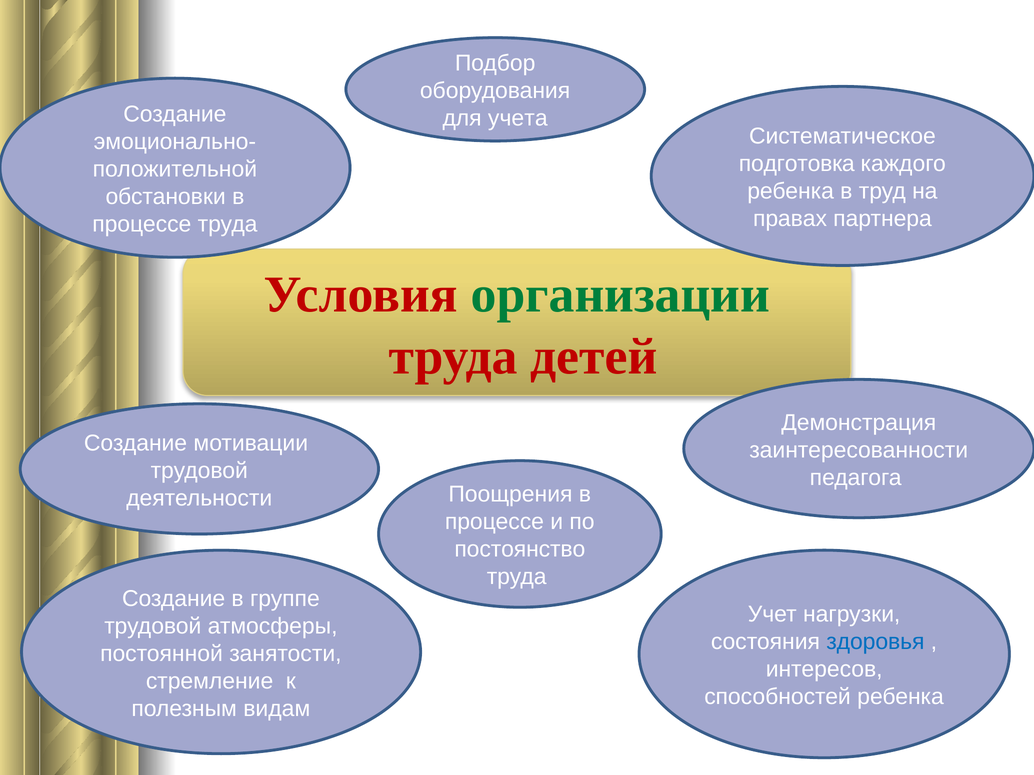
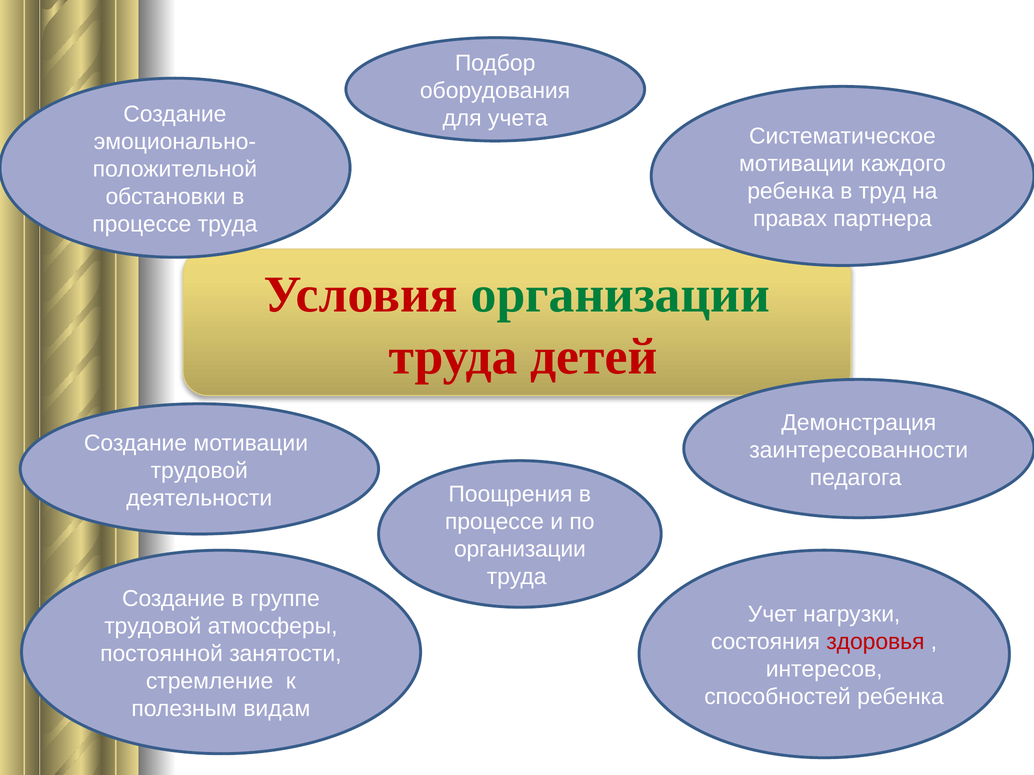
подготовка: подготовка -> мотивации (797, 164)
постоянство: постоянство -> организации (520, 550)
здоровья colour: blue -> red (875, 642)
